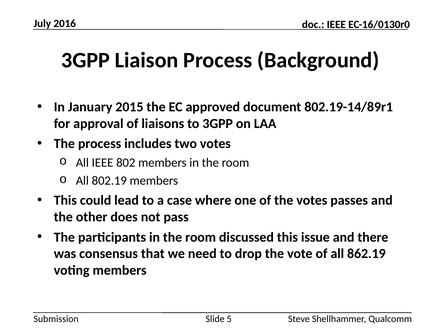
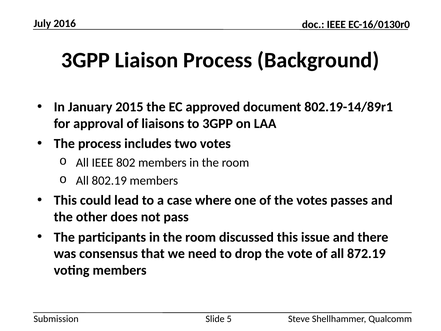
862.19: 862.19 -> 872.19 (366, 254)
